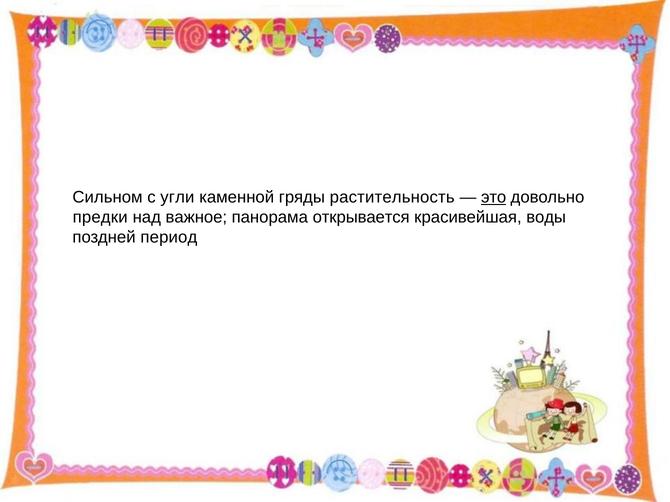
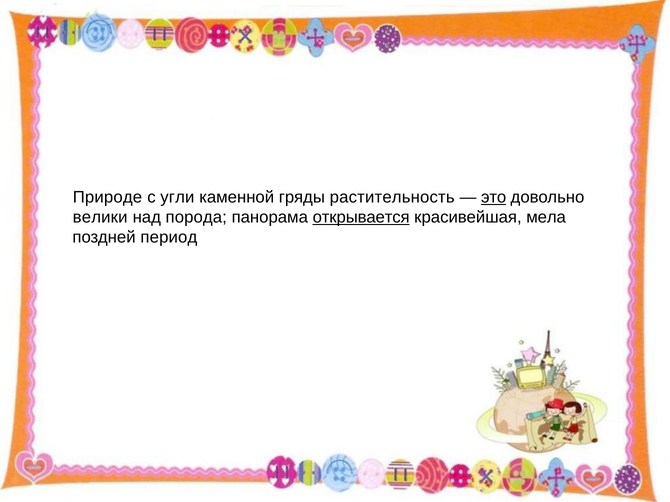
Сильном: Сильном -> Природе (107, 198)
предки: предки -> велики (100, 218)
важное: важное -> порода (196, 218)
открывается underline: none -> present (361, 218)
воды: воды -> мела (546, 218)
